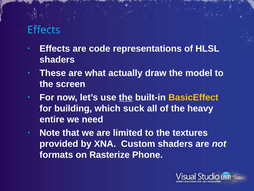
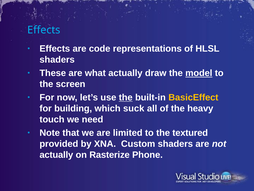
model underline: none -> present (199, 73)
entire: entire -> touch (52, 119)
textures: textures -> textured (190, 133)
formats: formats -> actually (56, 155)
